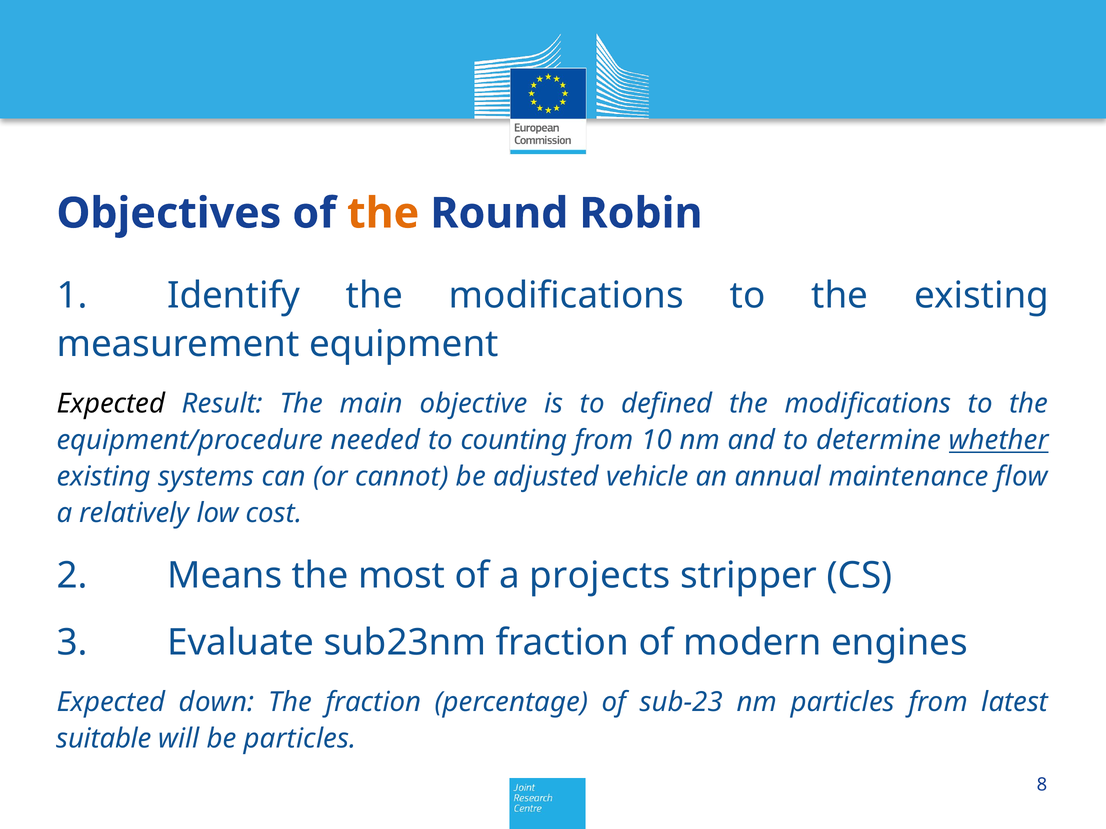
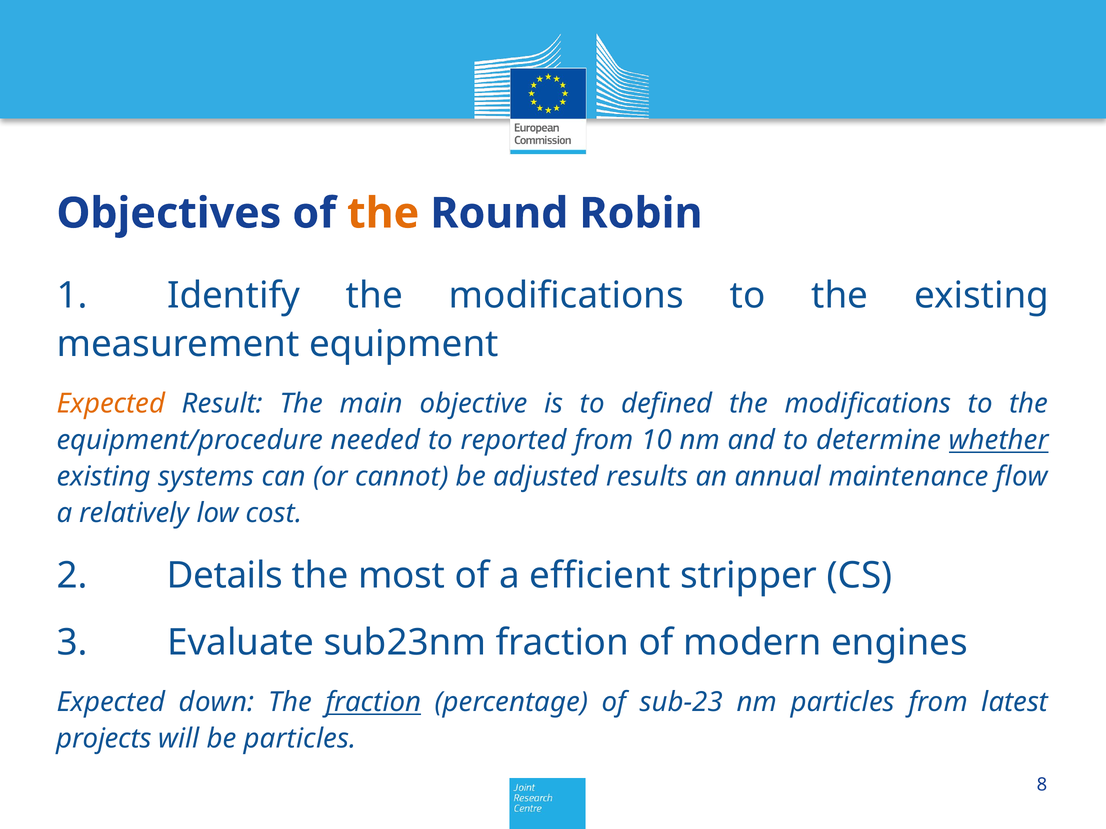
Expected colour: black -> orange (111, 404)
counting: counting -> reported (514, 441)
vehicle: vehicle -> results (647, 477)
Means: Means -> Details (225, 576)
projects: projects -> efficient (600, 576)
fraction underline: none -> present (373, 703)
suitable: suitable -> projects (104, 739)
